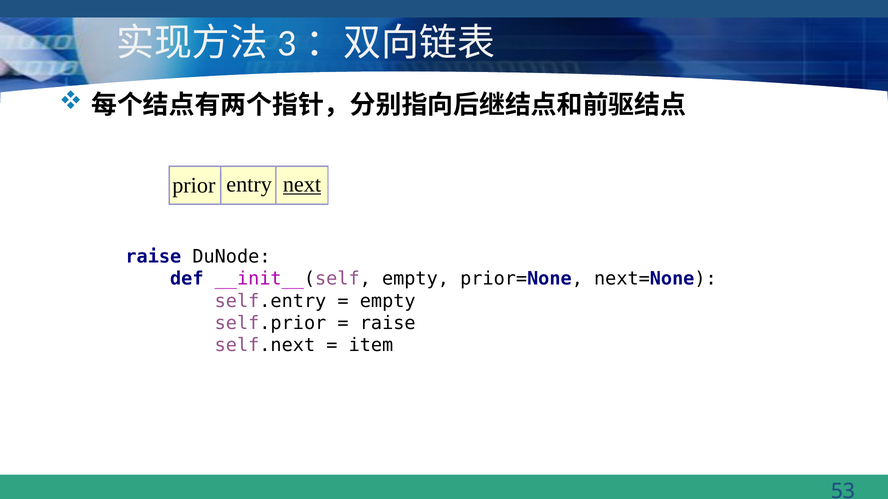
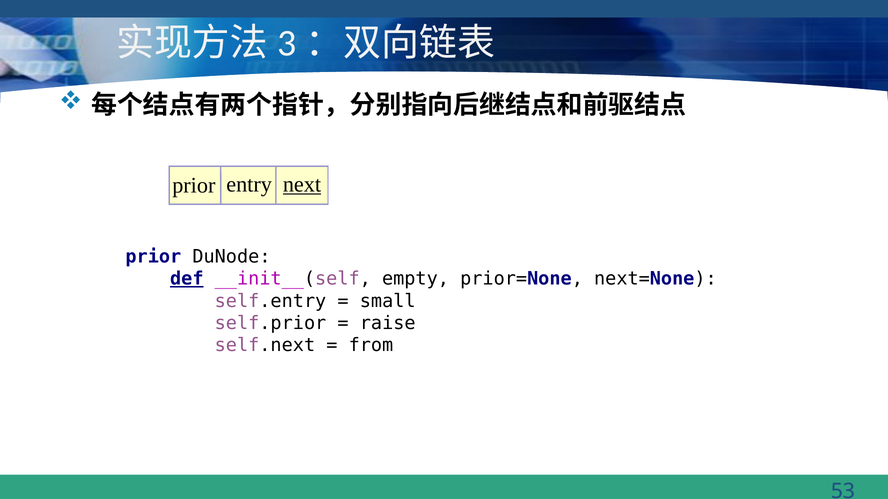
raise: raise -> prior (153, 257)
def underline: none -> present (187, 279)
empty: empty -> small (388, 301)
item: item -> from (371, 346)
